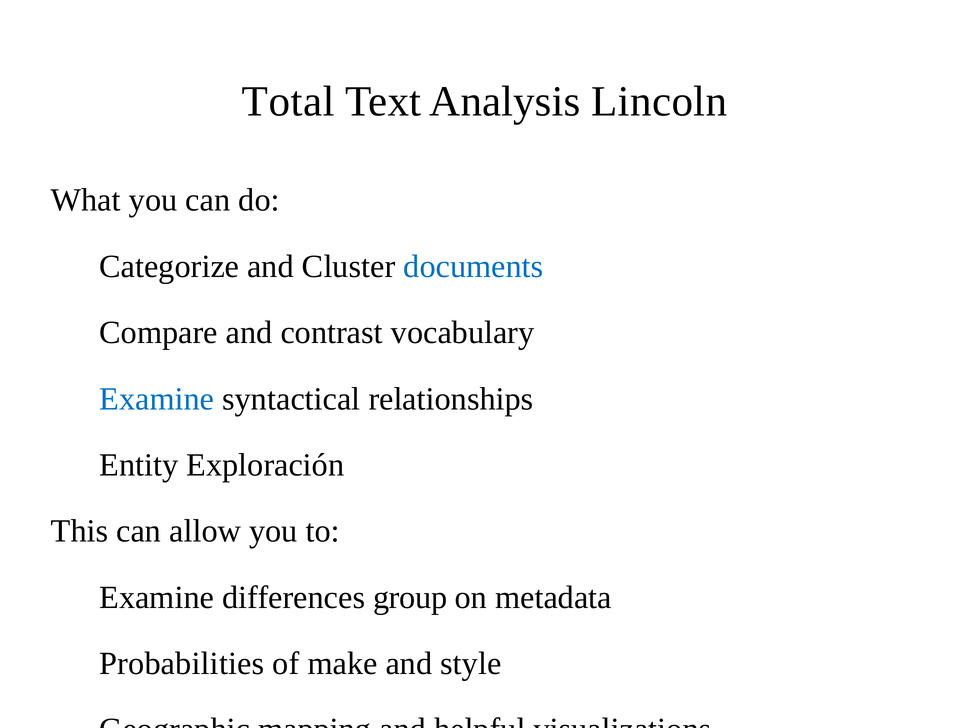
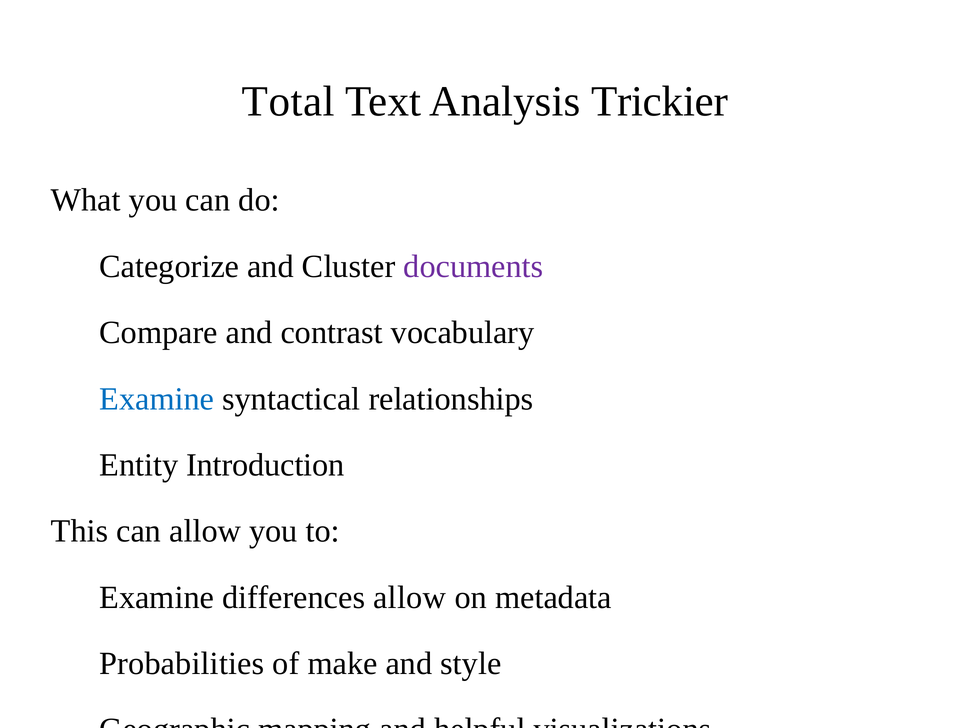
Lincoln: Lincoln -> Trickier (660, 102)
documents colour: blue -> purple (473, 266)
Exploración: Exploración -> Introduction (265, 465)
differences group: group -> allow (410, 597)
